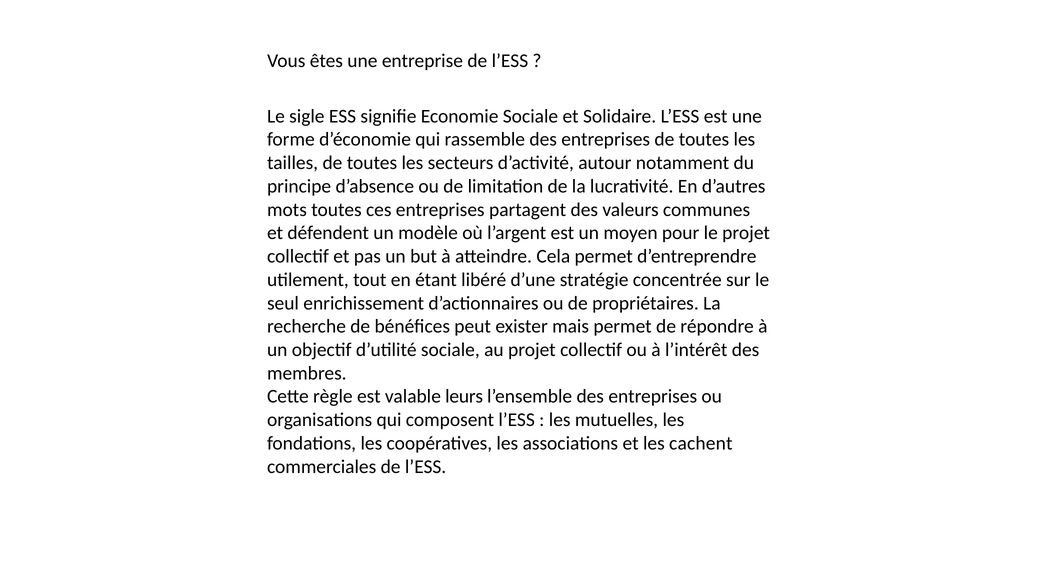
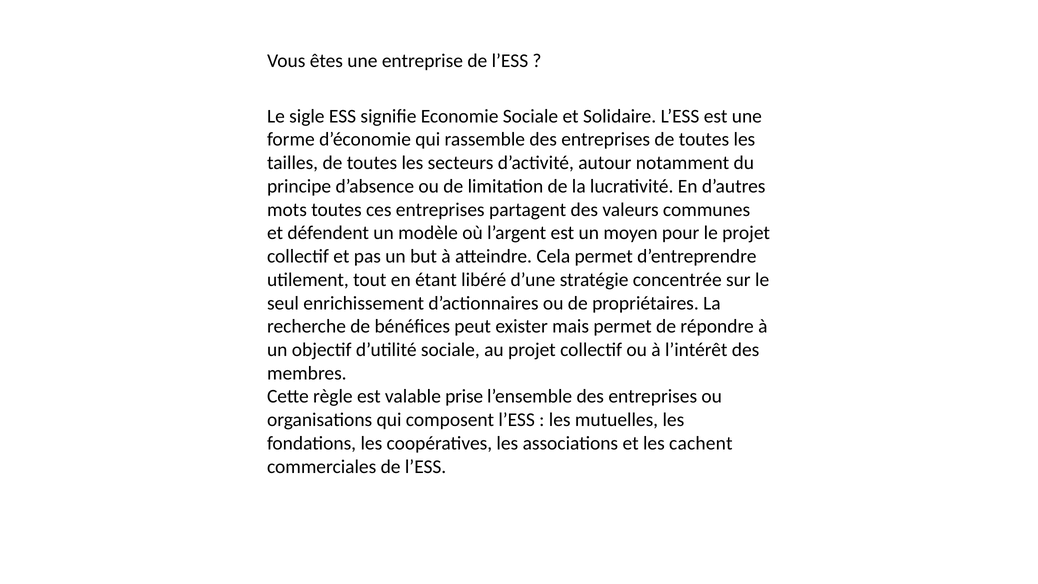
leurs: leurs -> prise (464, 396)
